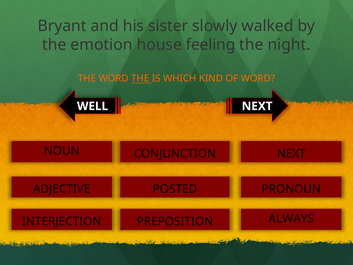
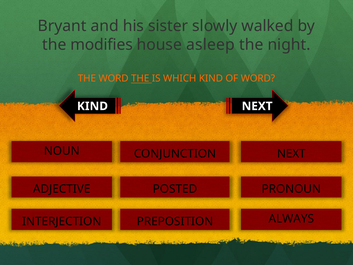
emotion: emotion -> modifies (102, 45)
feeling: feeling -> asleep (210, 45)
WELL: WELL -> KIND (92, 106)
